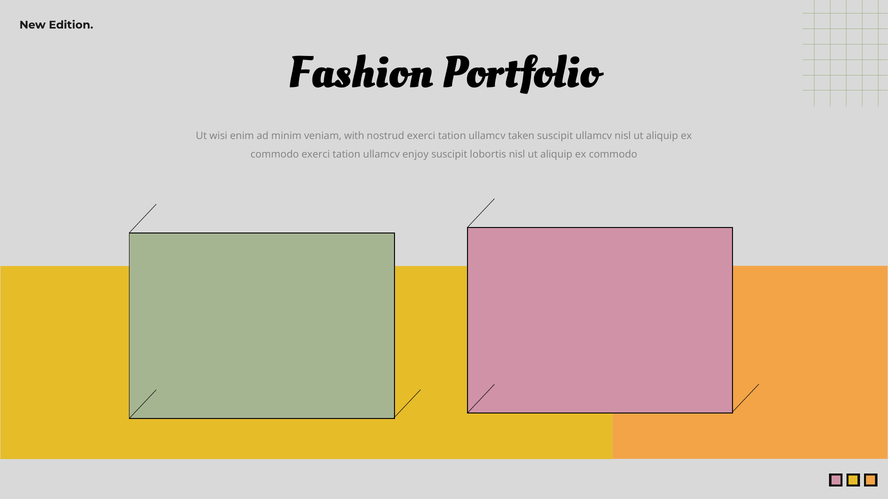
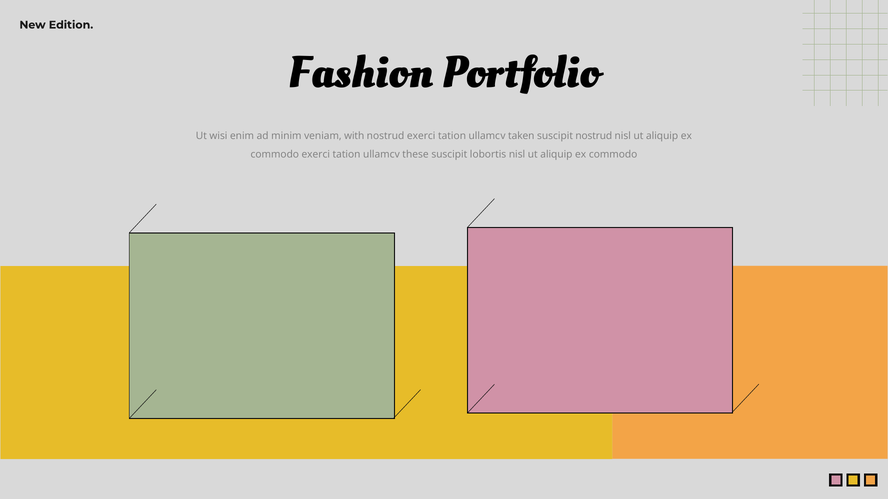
suscipit ullamcv: ullamcv -> nostrud (594, 136)
enjoy: enjoy -> these (415, 154)
